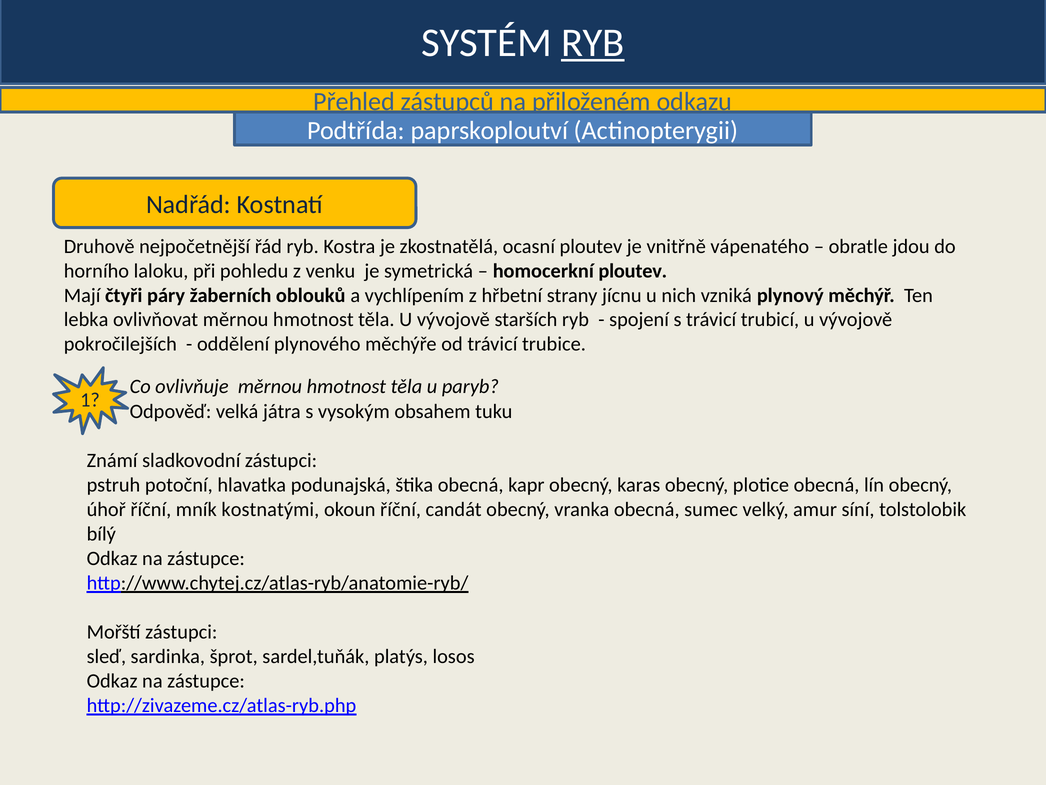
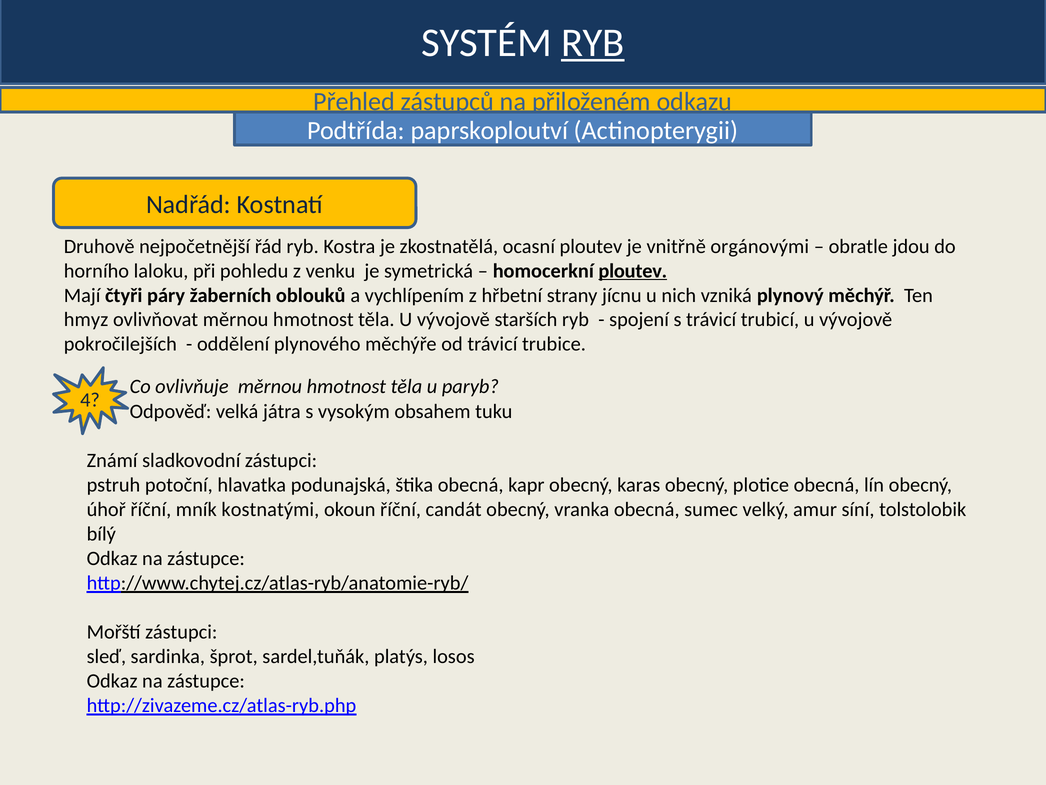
vápenatého: vápenatého -> orgánovými (760, 246)
ploutev underline: none -> present (633, 271)
lebka: lebka -> hmyz (86, 320)
1: 1 -> 4 (90, 400)
